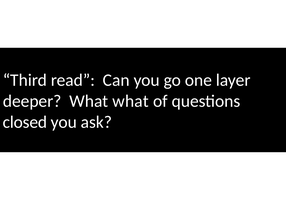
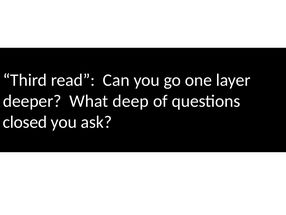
What what: what -> deep (131, 101)
